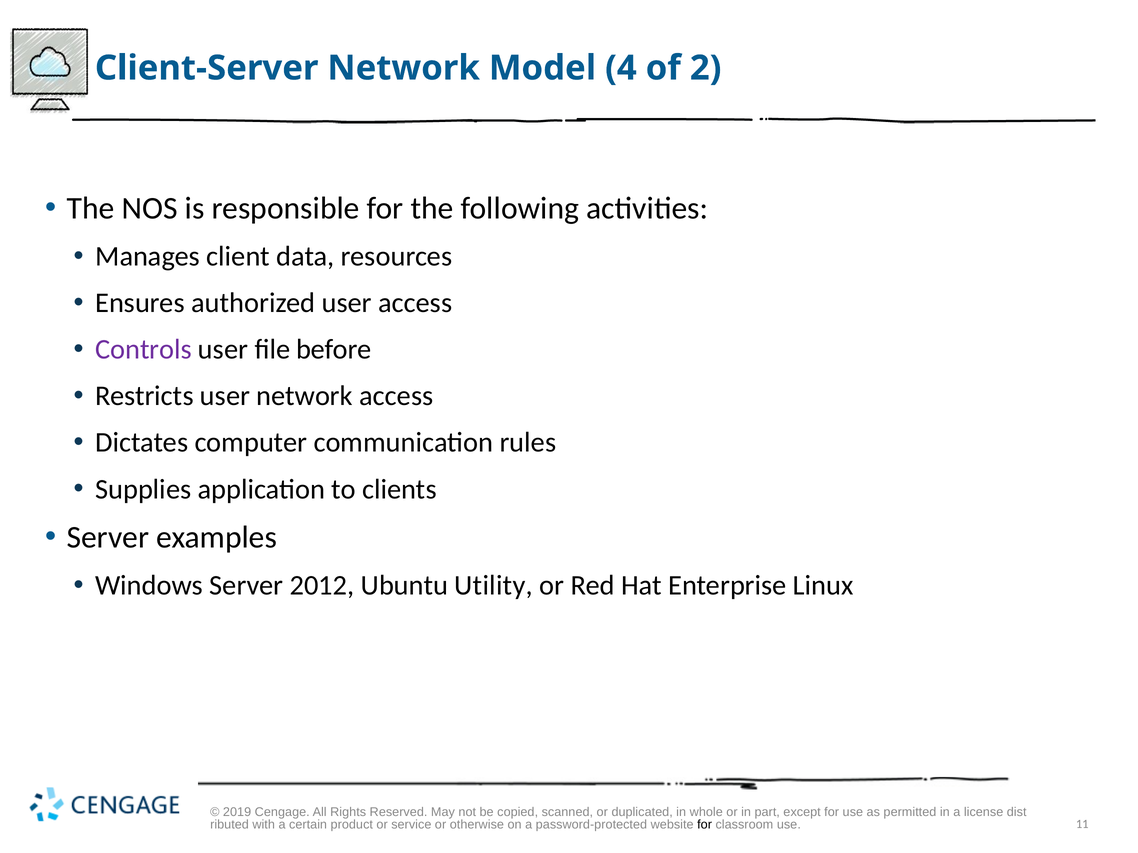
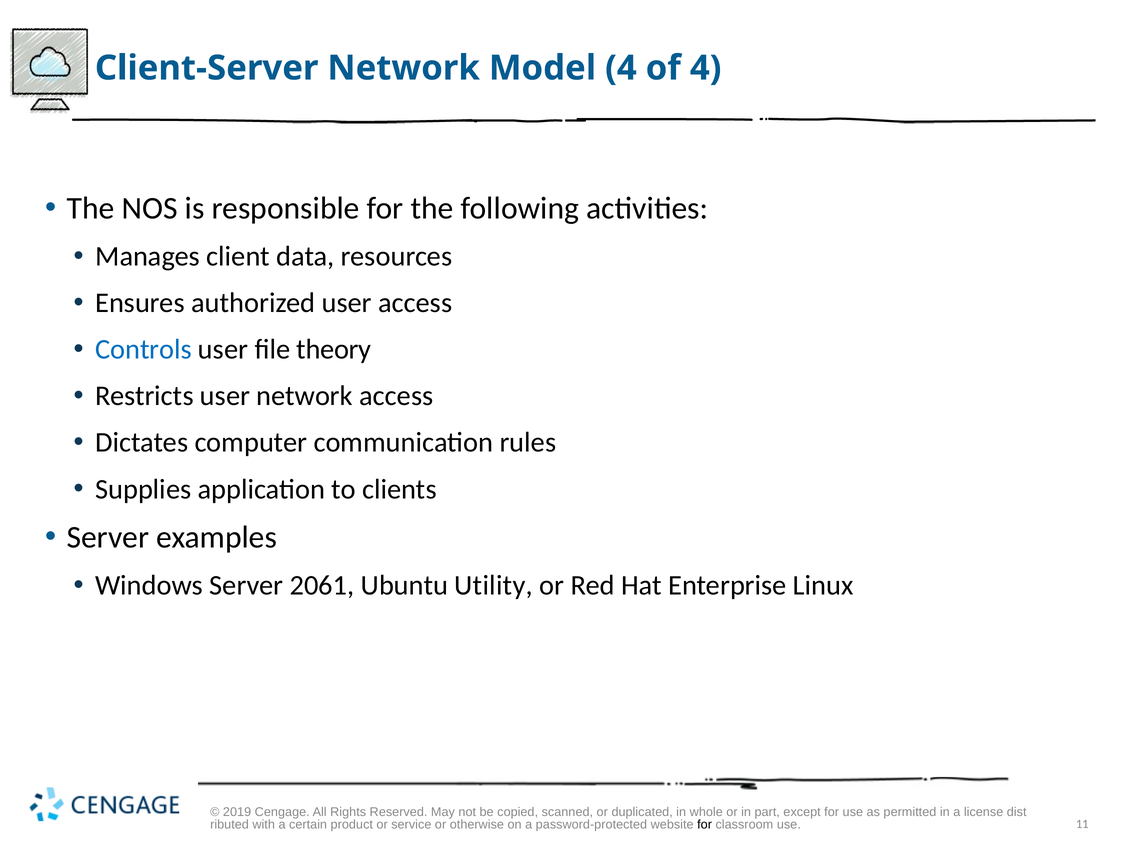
of 2: 2 -> 4 (706, 68)
Controls colour: purple -> blue (143, 350)
before: before -> theory (334, 350)
2012: 2012 -> 2061 (322, 586)
